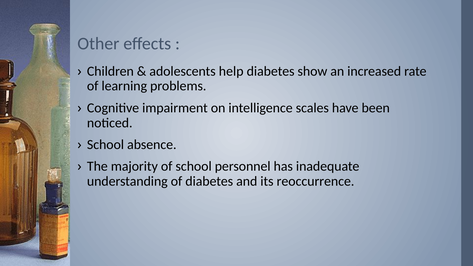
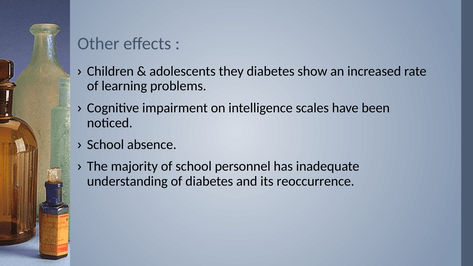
help: help -> they (231, 71)
